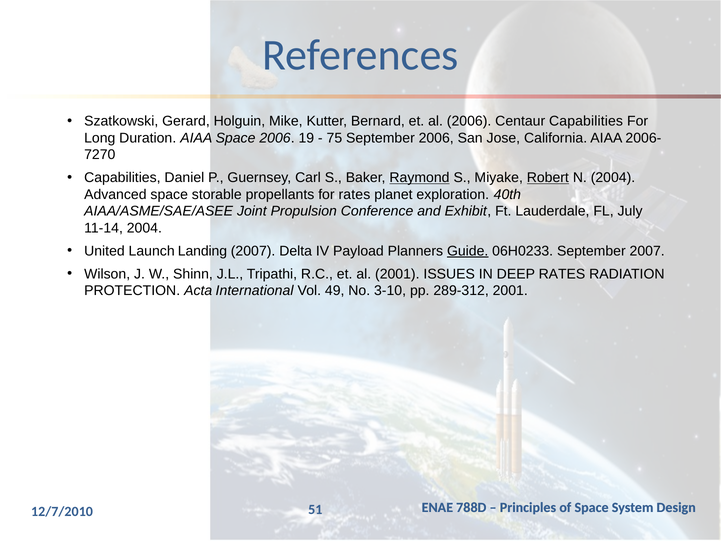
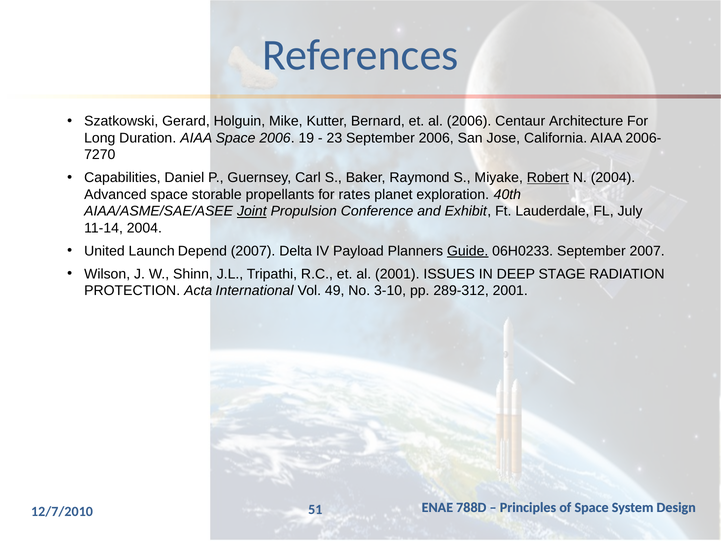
Centaur Capabilities: Capabilities -> Architecture (586, 121)
75: 75 -> 23 (334, 138)
Raymond underline: present -> none (419, 178)
Joint underline: none -> present (252, 211)
Landing: Landing -> Depend (202, 251)
DEEP RATES: RATES -> STAGE (562, 274)
